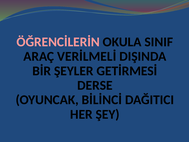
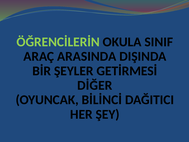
ÖĞRENCİLERİN colour: pink -> light green (58, 42)
VERİLMELİ: VERİLMELİ -> ARASINDA (87, 56)
DERSE: DERSE -> DİĞER (95, 85)
